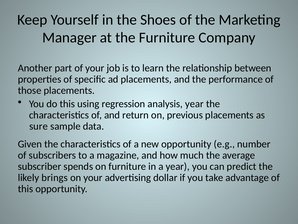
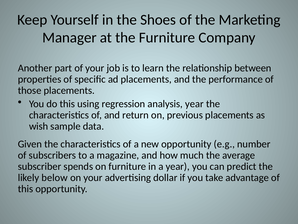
sure: sure -> wish (39, 126)
brings: brings -> below (55, 177)
